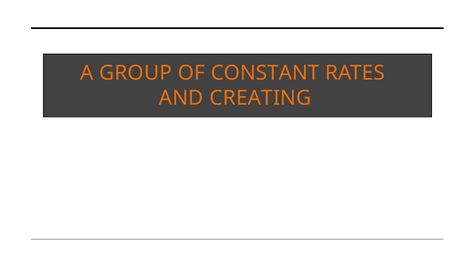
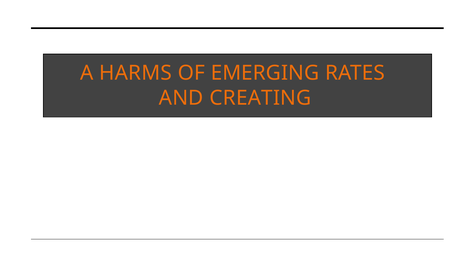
GROUP: GROUP -> HARMS (136, 73)
CONSTANT: CONSTANT -> EMERGING (265, 73)
